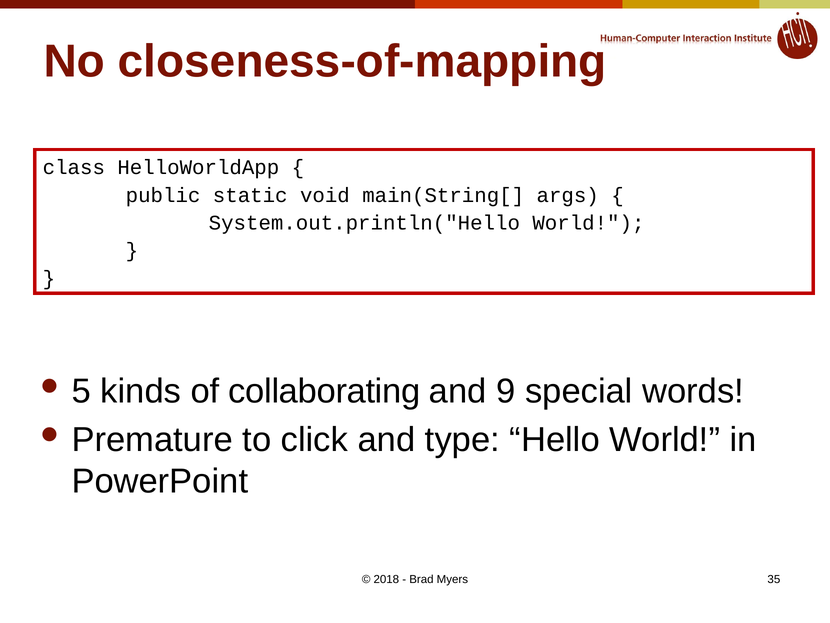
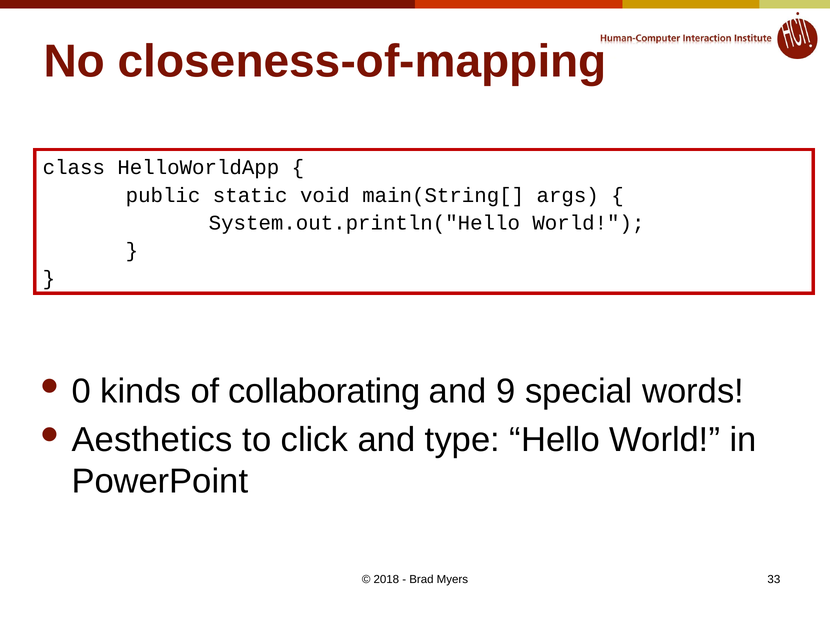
5: 5 -> 0 (81, 391)
Premature: Premature -> Aesthetics (152, 440)
35: 35 -> 33 (774, 579)
